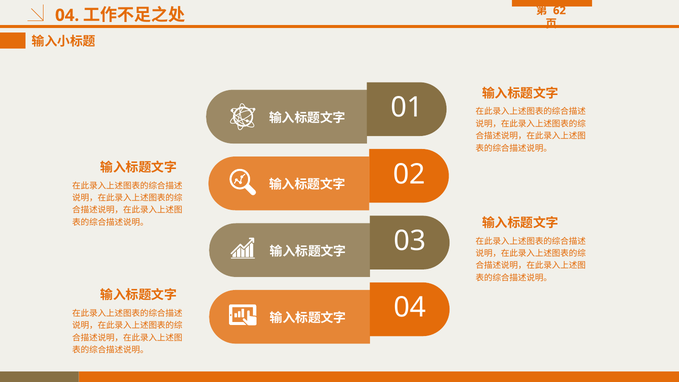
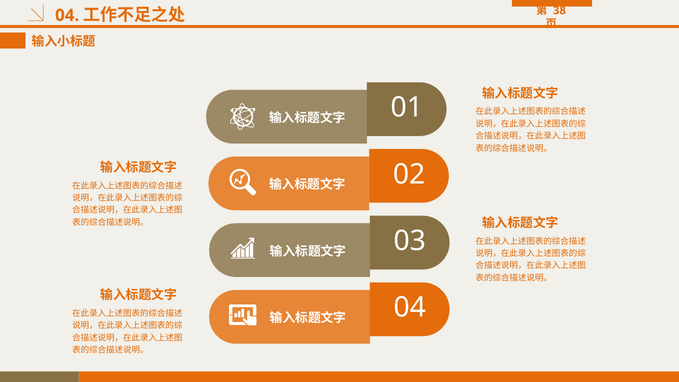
62: 62 -> 38 (559, 11)
